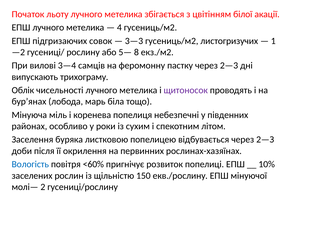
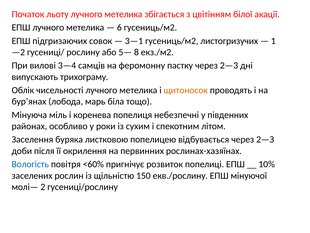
4: 4 -> 6 (119, 28)
3—3: 3—3 -> 3—1 (134, 41)
щитоносок colour: purple -> orange (186, 90)
